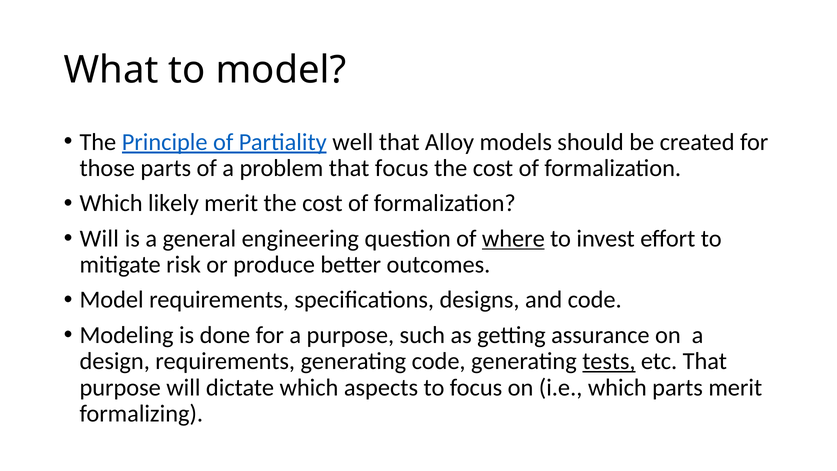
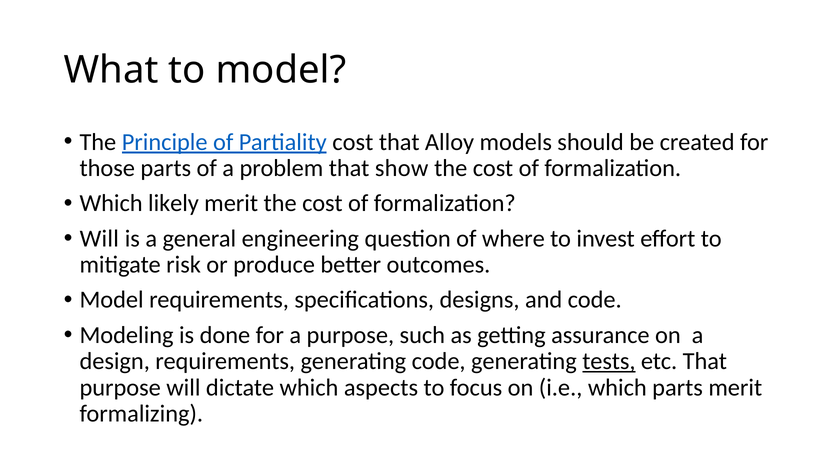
Partiality well: well -> cost (353, 142)
that focus: focus -> show (402, 168)
where underline: present -> none (513, 238)
